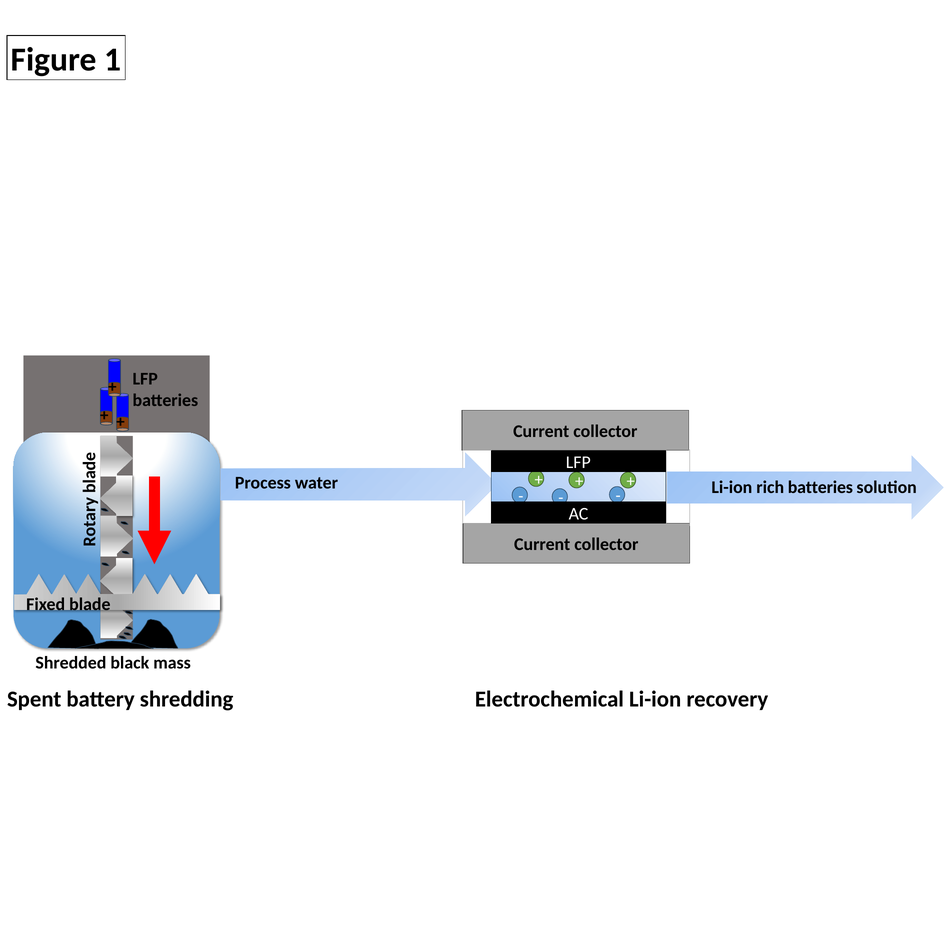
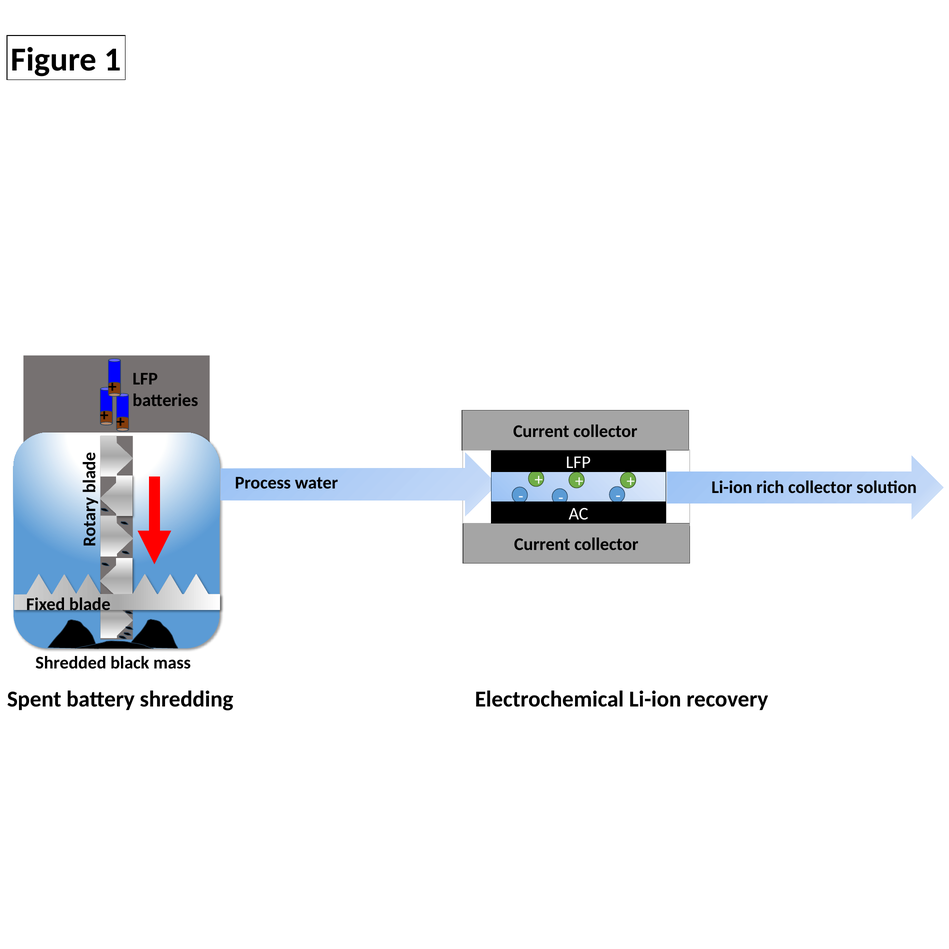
rich batteries: batteries -> collector (820, 487)
